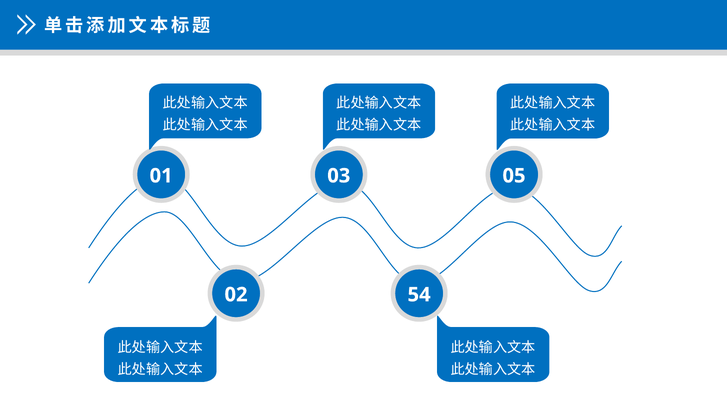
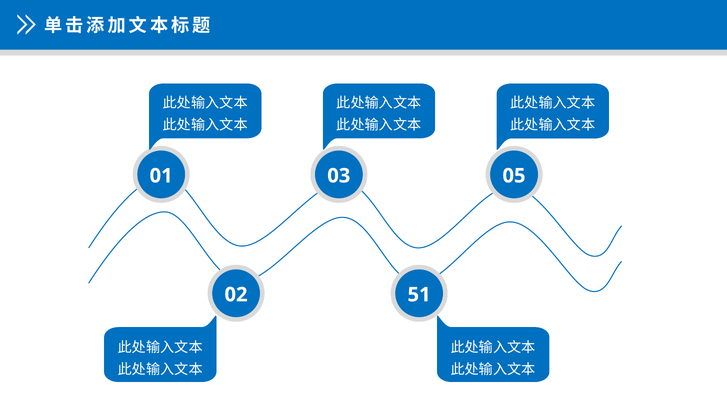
54: 54 -> 51 (419, 295)
